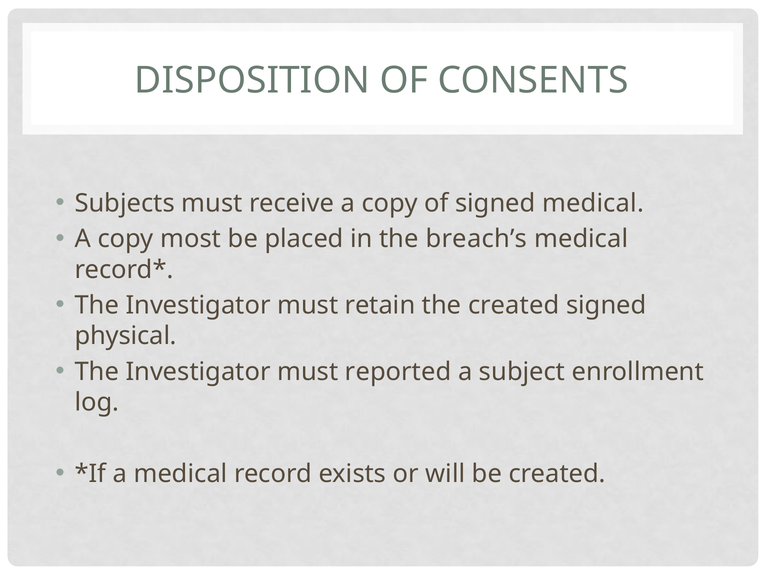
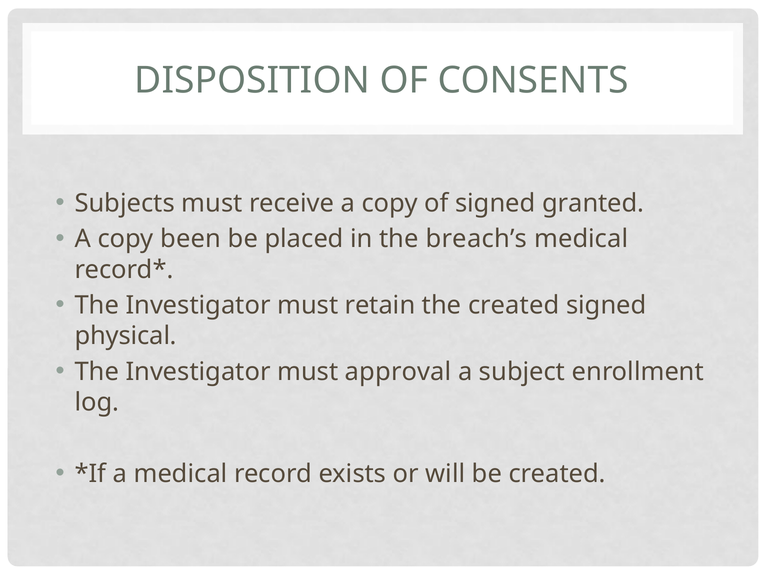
signed medical: medical -> granted (593, 203)
most: most -> been (191, 239)
reported: reported -> approval (398, 372)
